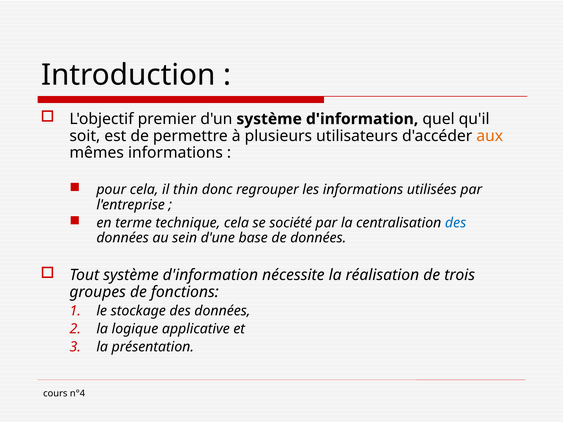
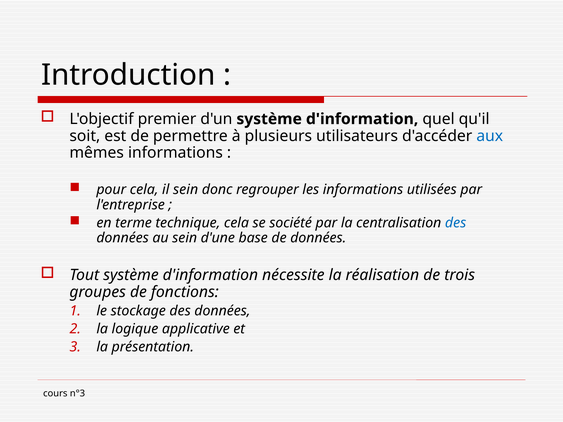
aux colour: orange -> blue (490, 136)
il thin: thin -> sein (186, 190)
n°4: n°4 -> n°3 (77, 394)
